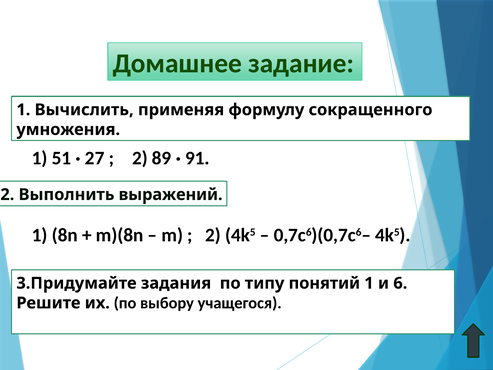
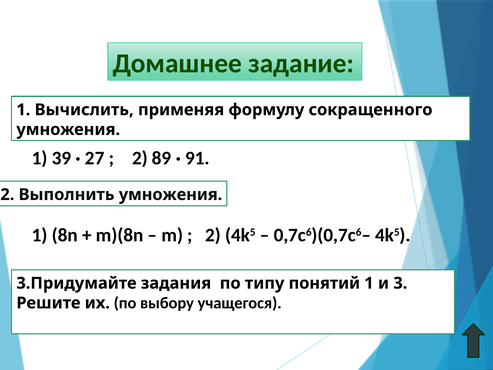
51: 51 -> 39 (62, 158)
Выполнить выражений: выражений -> умножения (171, 194)
6: 6 -> 3 (400, 283)
